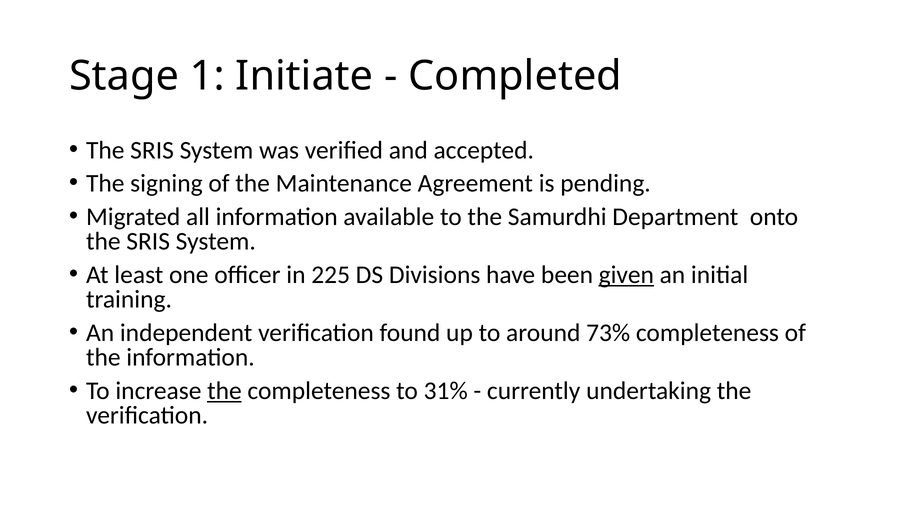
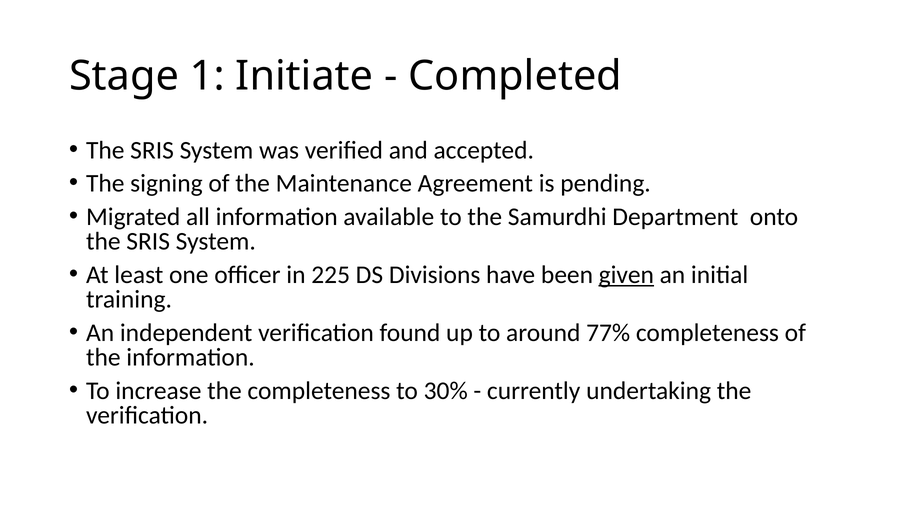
73%: 73% -> 77% (608, 333)
the underline: present -> none (224, 391)
31%: 31% -> 30% (446, 391)
